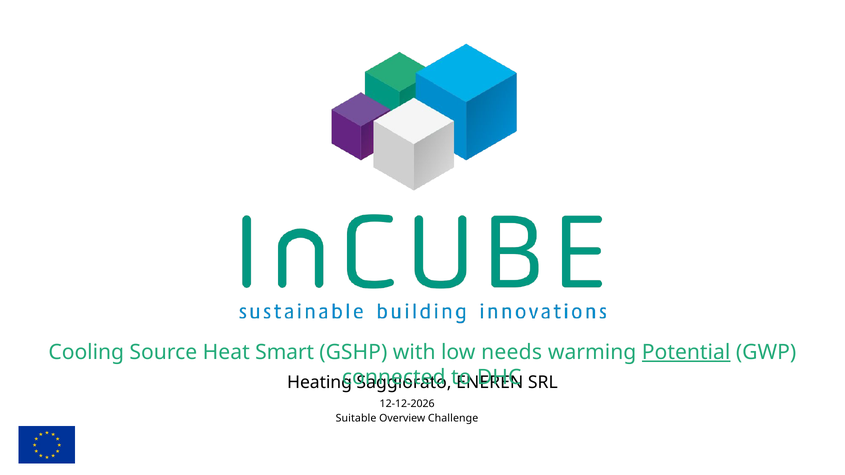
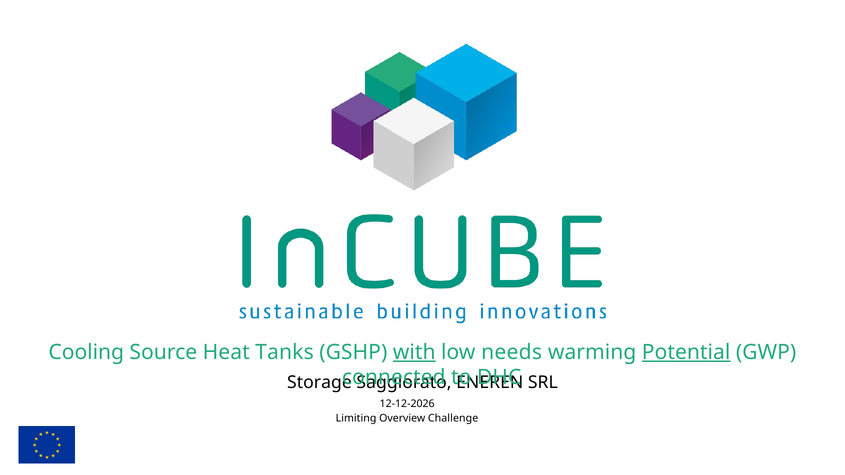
Smart: Smart -> Tanks (284, 352)
with underline: none -> present (414, 352)
Heating: Heating -> Storage (319, 383)
Suitable: Suitable -> Limiting (356, 418)
